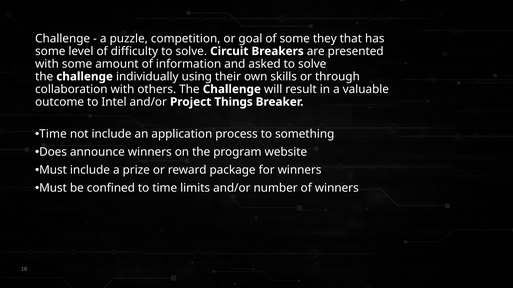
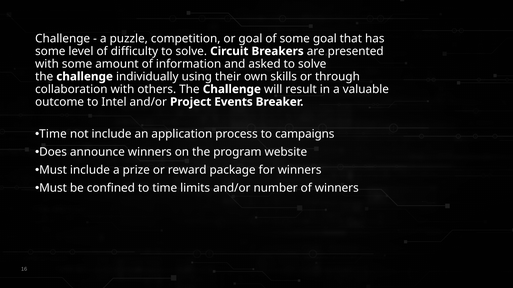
some they: they -> goal (325, 39)
Things: Things -> Events (234, 102)
something: something -> campaigns (305, 134)
